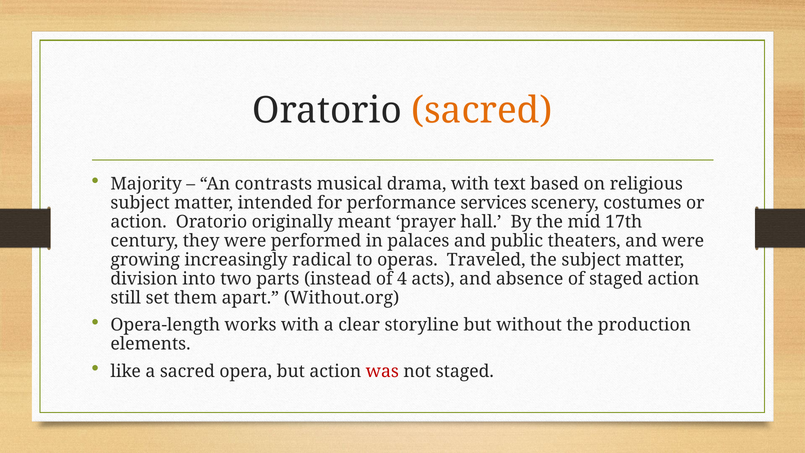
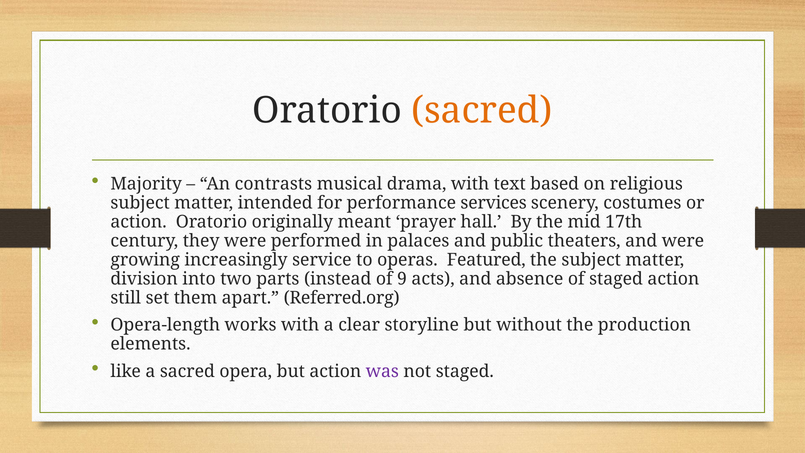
radical: radical -> service (322, 260)
Traveled: Traveled -> Featured (486, 260)
4: 4 -> 9 (402, 279)
Without.org: Without.org -> Referred.org (342, 298)
was colour: red -> purple (382, 371)
